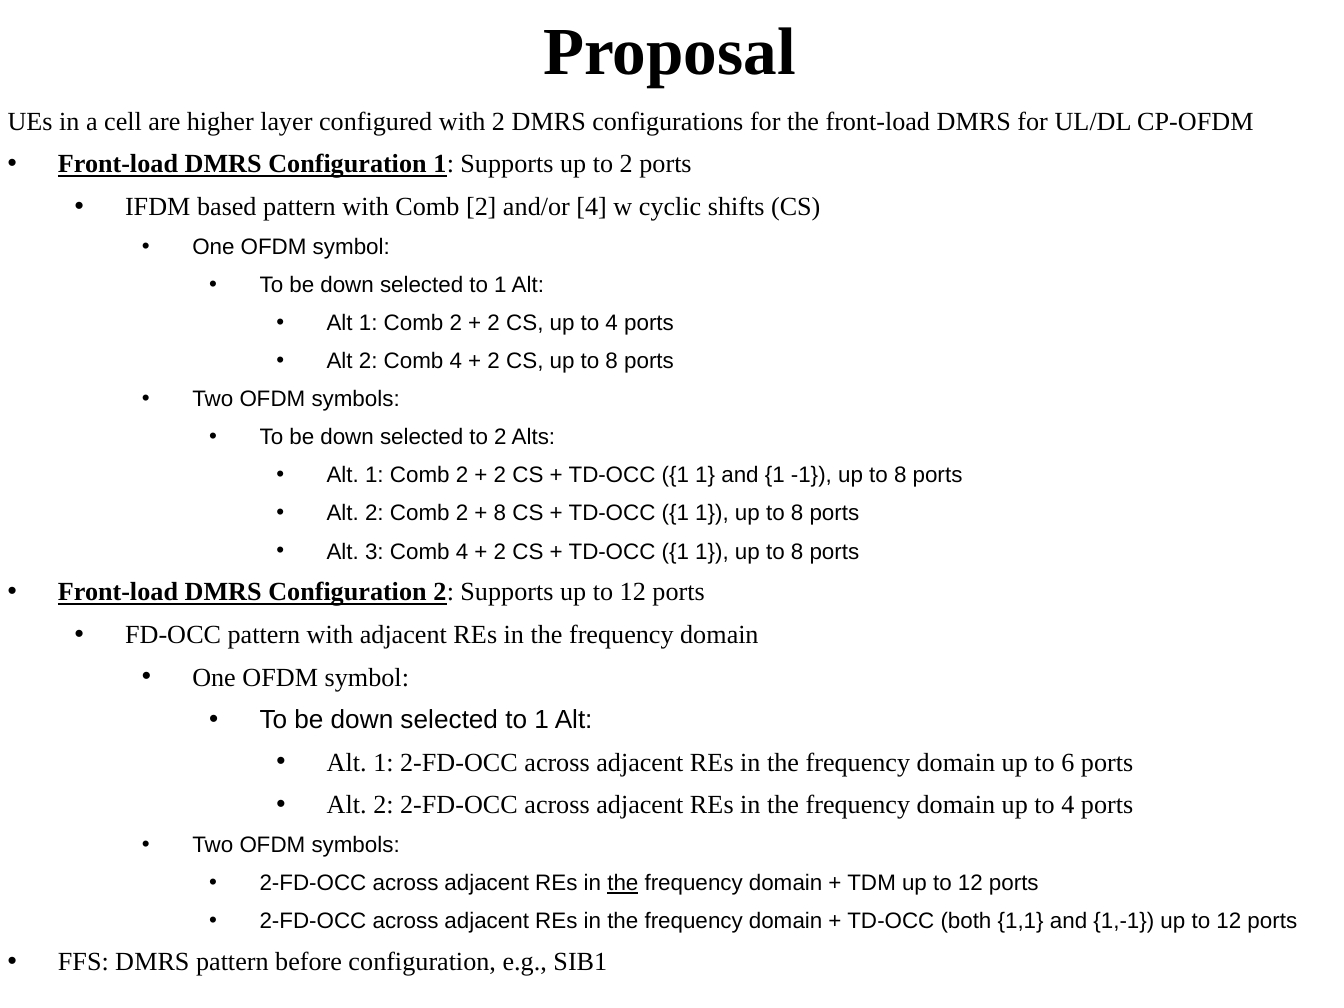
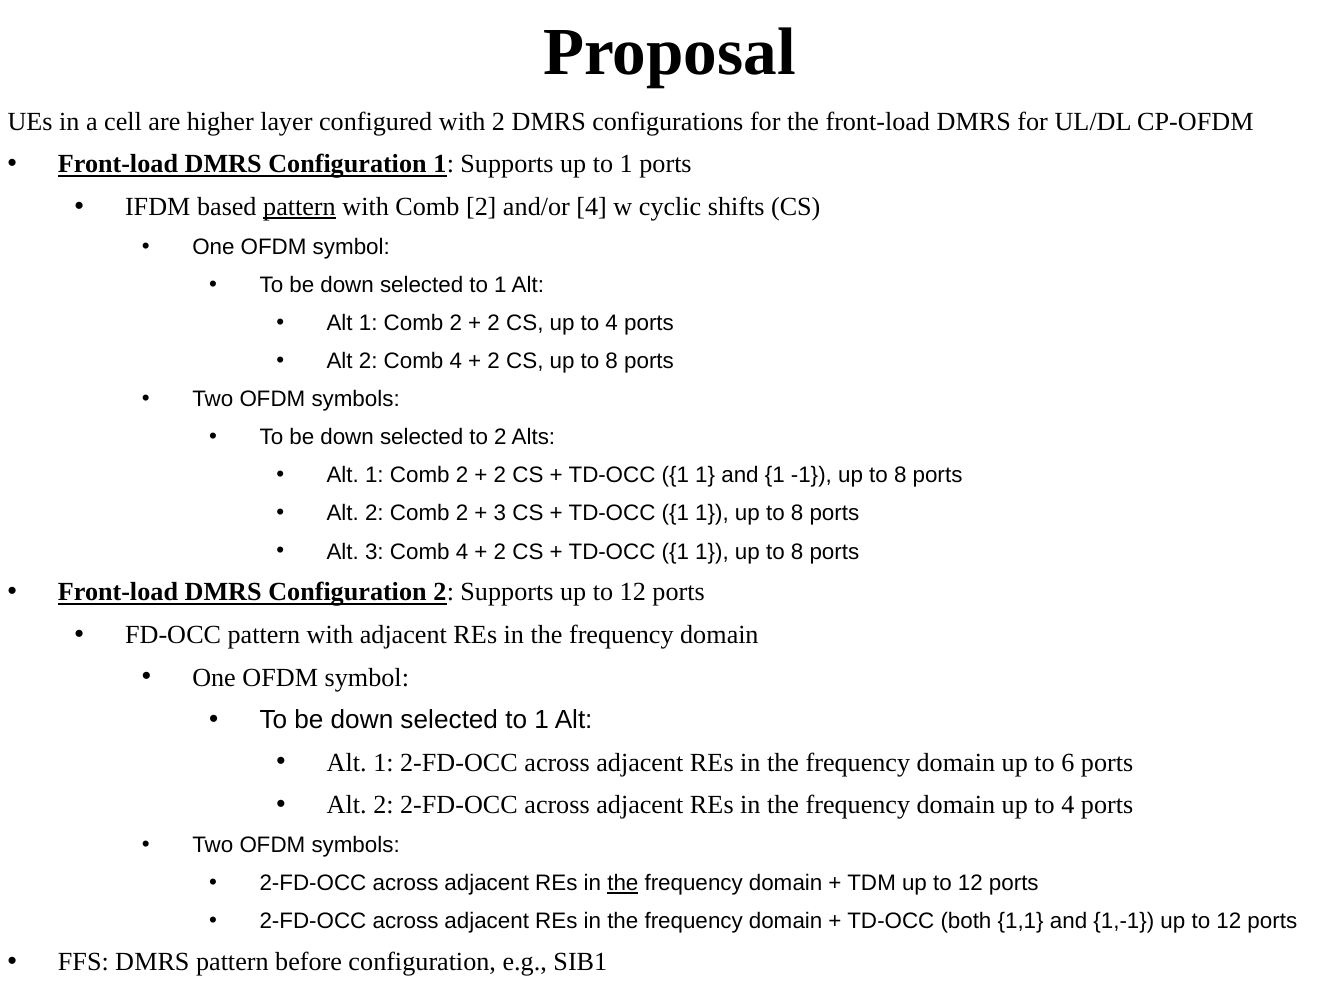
up to 2: 2 -> 1 (626, 164)
pattern underline: none -> present (299, 207)
8: 8 -> 3 (500, 514)
